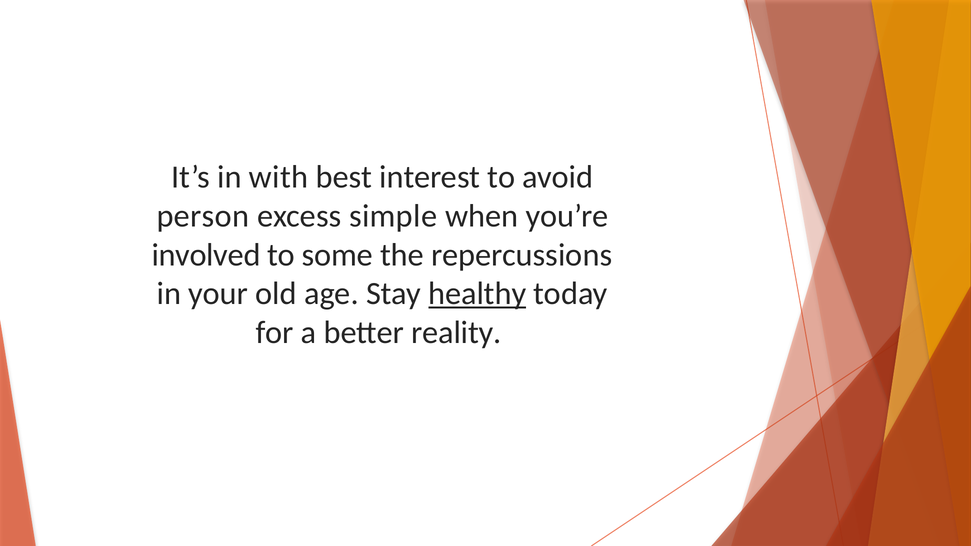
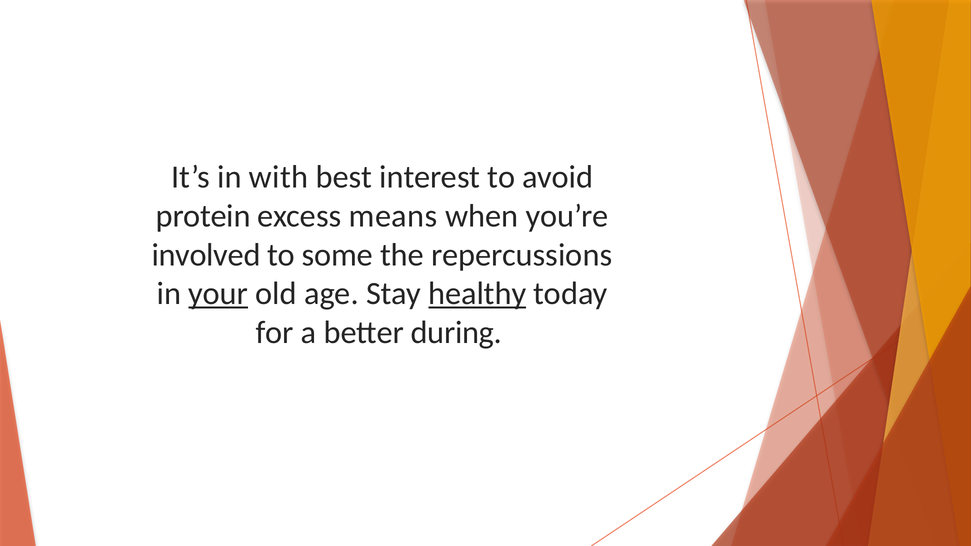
person: person -> protein (203, 216)
simple: simple -> means (393, 216)
your underline: none -> present (218, 294)
reality: reality -> during (456, 333)
